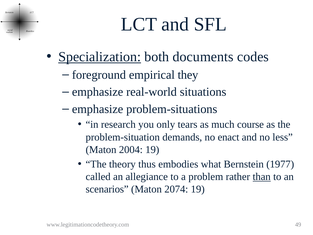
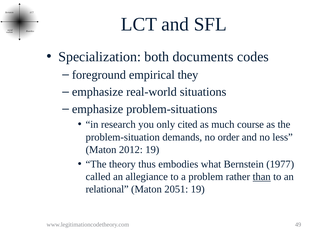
Specialization underline: present -> none (100, 57)
tears: tears -> cited (188, 124)
enact: enact -> order (229, 137)
2004: 2004 -> 2012 (131, 149)
scenarios: scenarios -> relational (107, 189)
2074: 2074 -> 2051 (176, 189)
